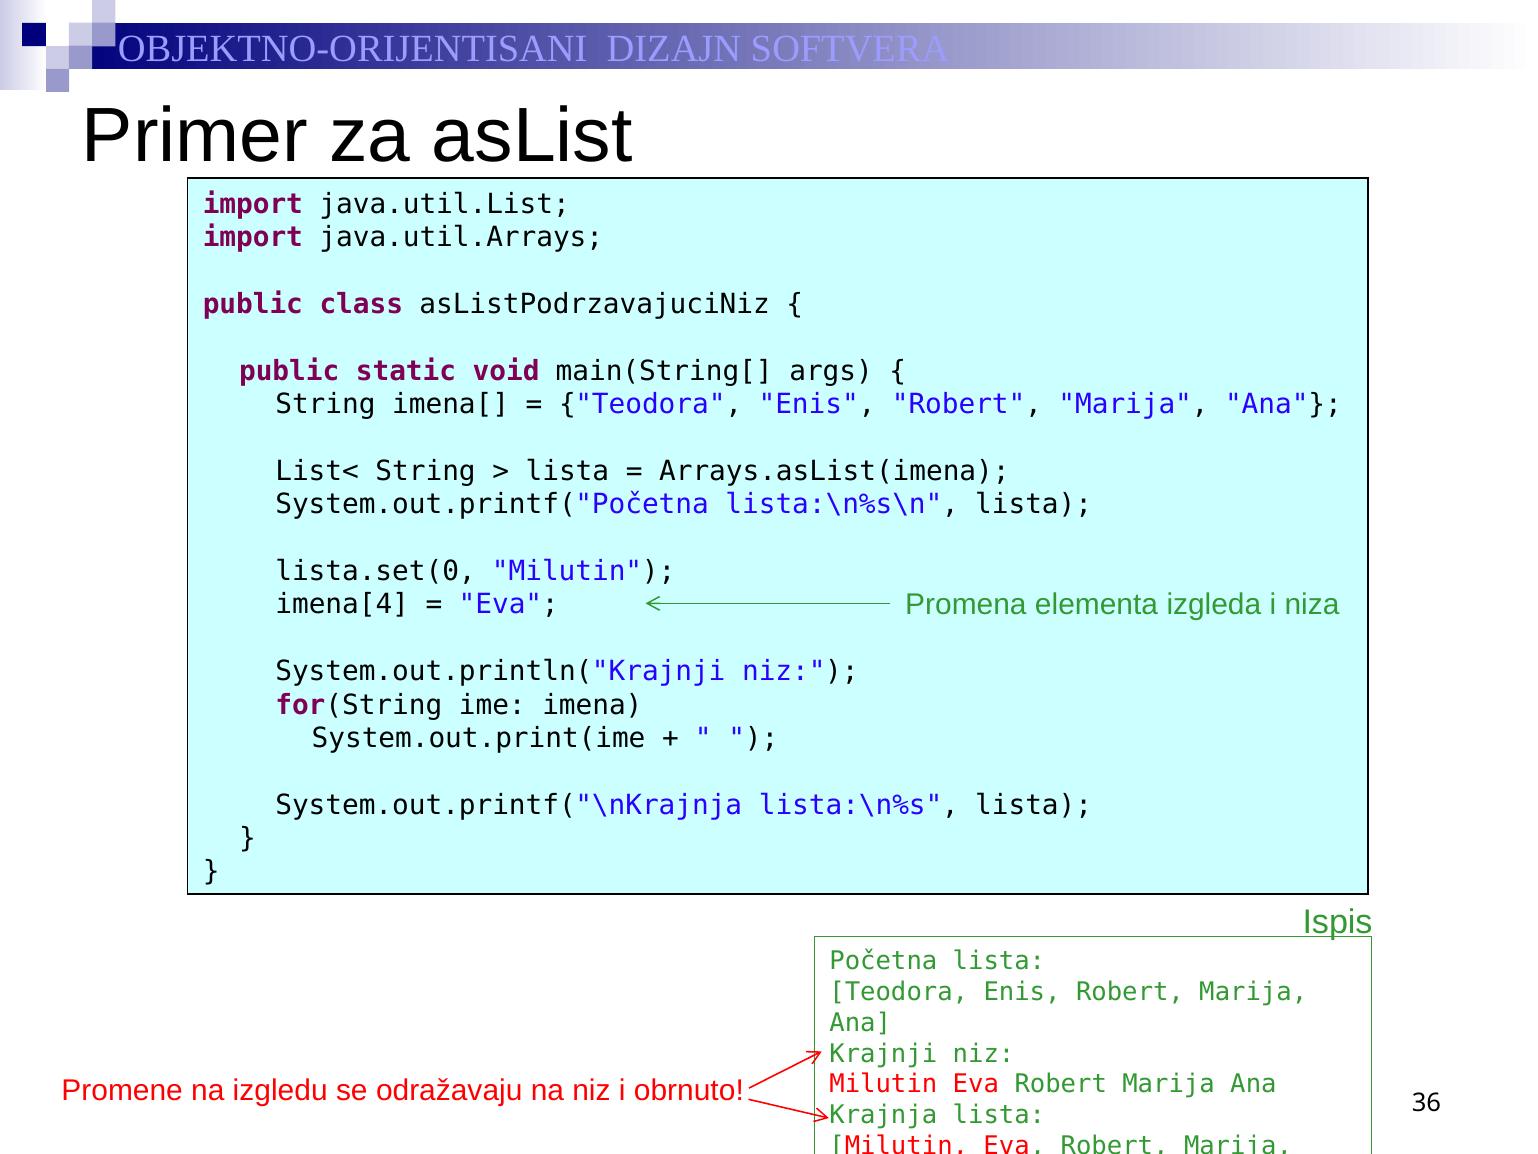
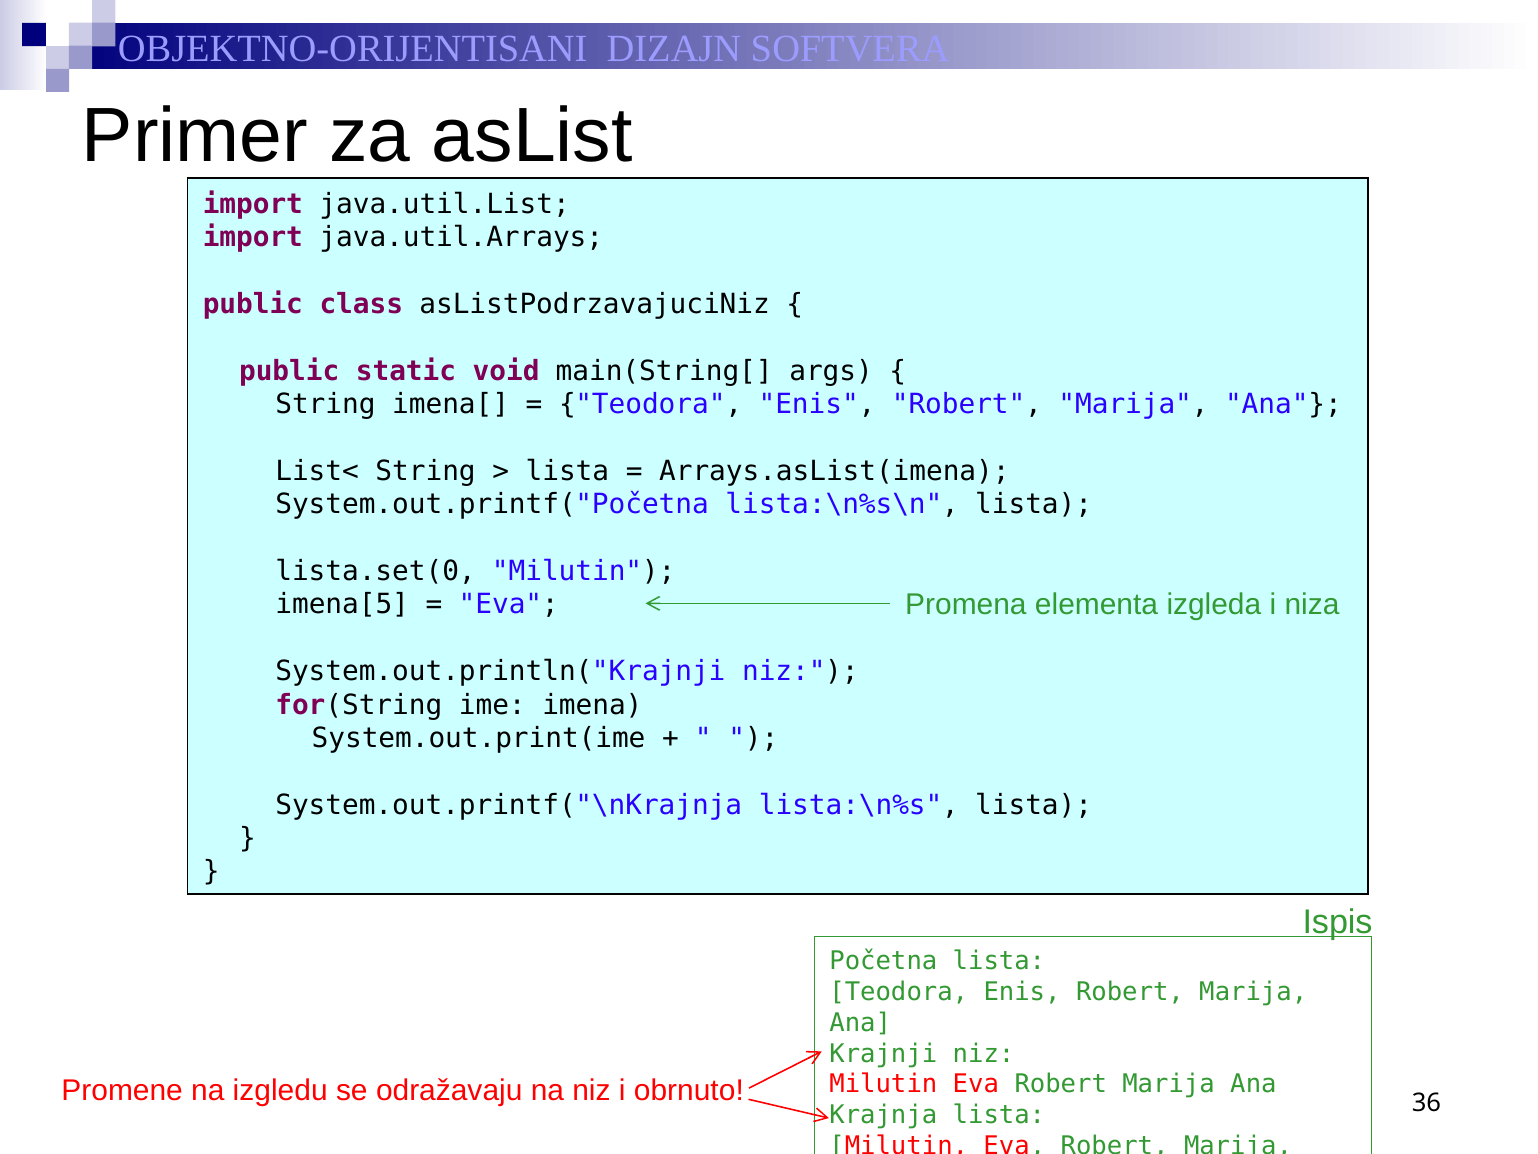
imena[4: imena[4 -> imena[5 (342, 605)
